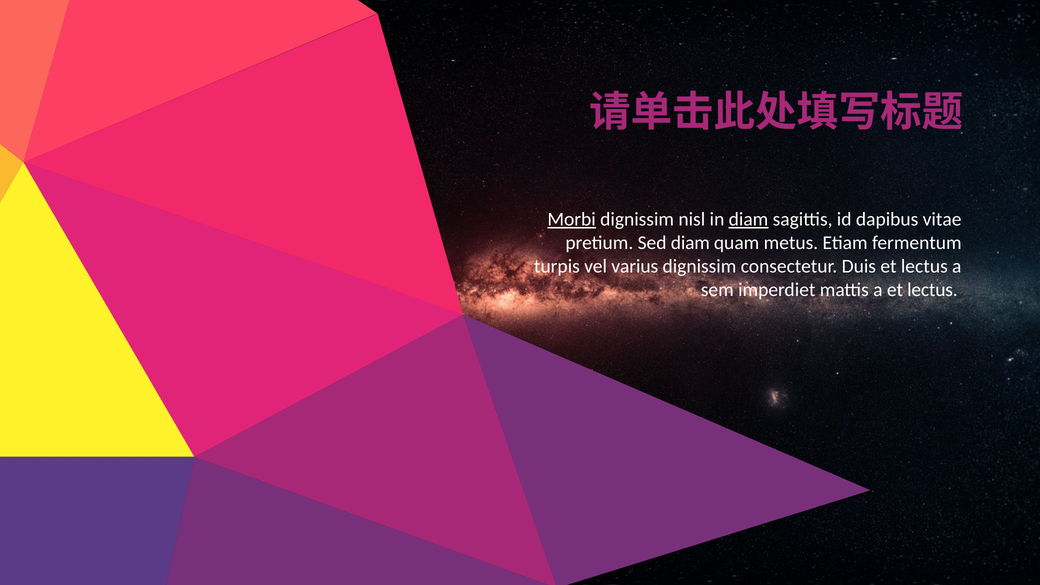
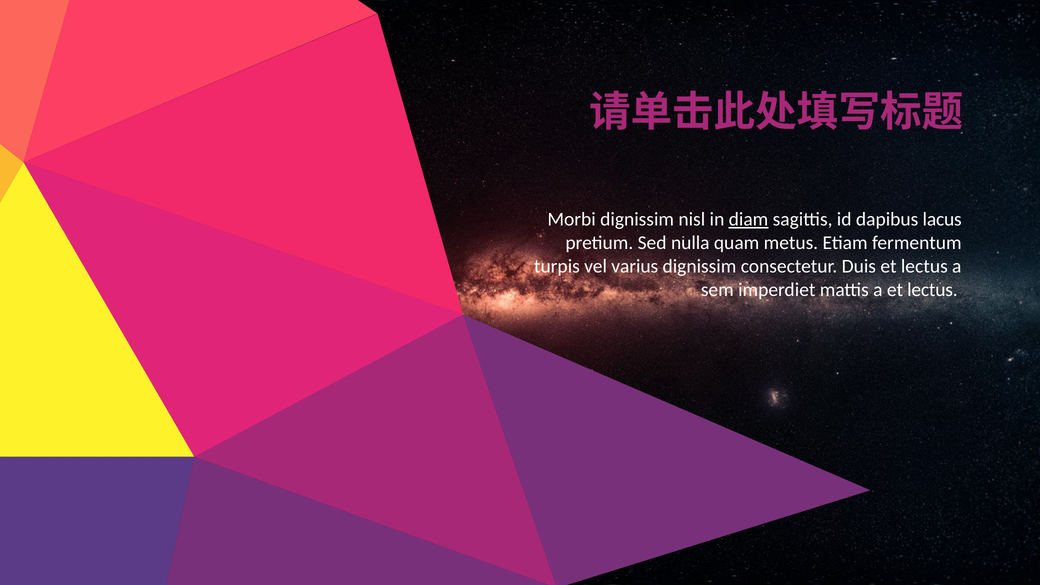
Morbi underline: present -> none (572, 219)
vitae: vitae -> lacus (942, 219)
Sed diam: diam -> nulla (690, 243)
